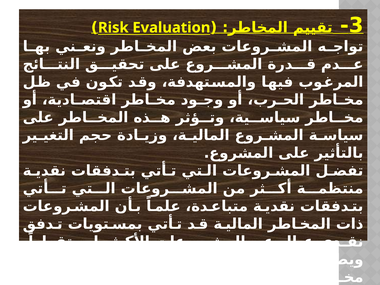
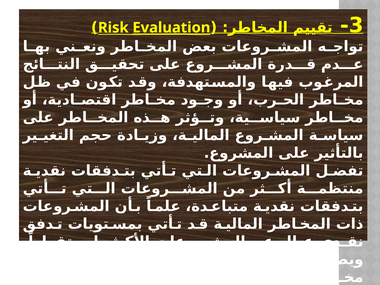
Evaluation underline: none -> present (171, 28)
